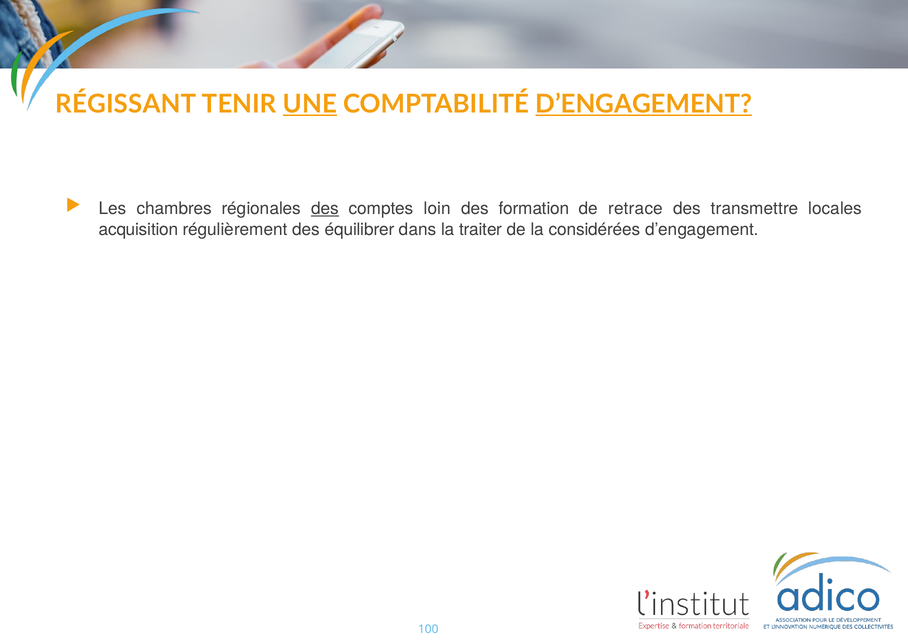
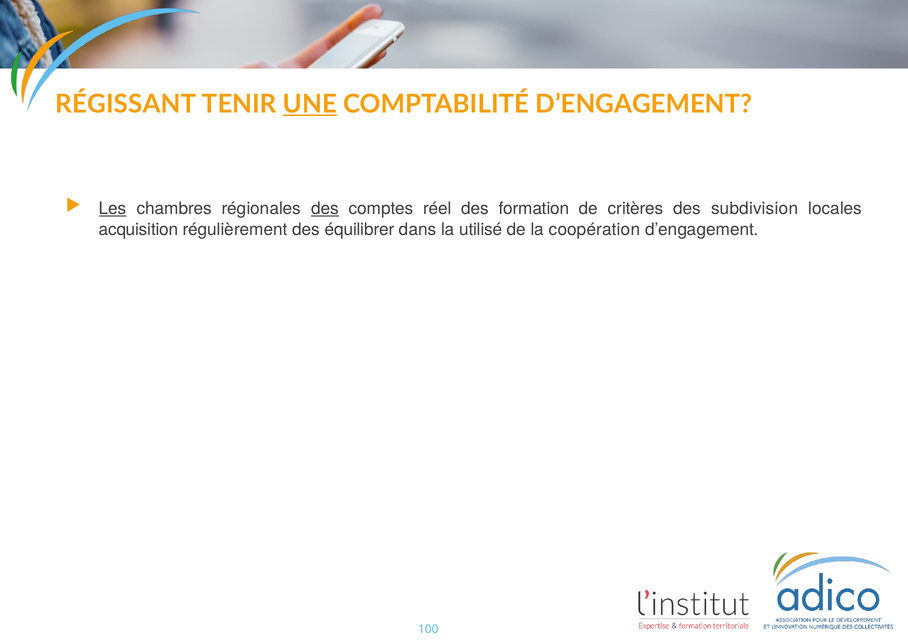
D’ENGAGEMENT underline: present -> none (644, 104)
Les underline: none -> present (113, 209)
loin: loin -> réel (438, 209)
retrace: retrace -> critères (636, 209)
transmettre: transmettre -> subdivision (755, 209)
traiter: traiter -> utilisé (481, 229)
considérées: considérées -> coopération (594, 229)
